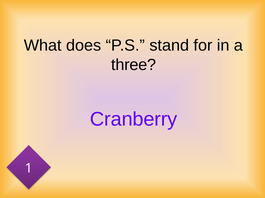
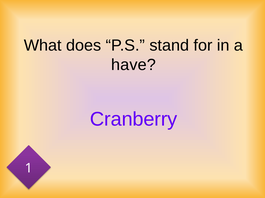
three: three -> have (133, 65)
